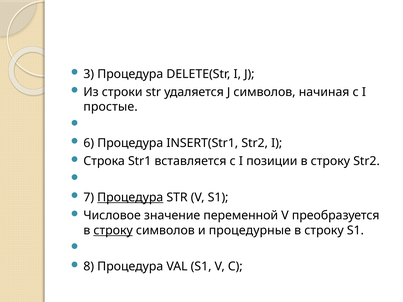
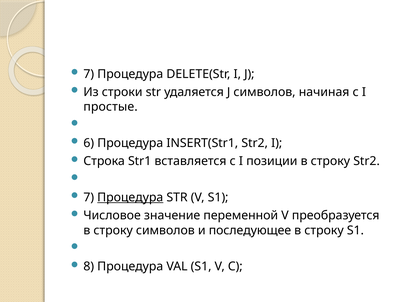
3: 3 -> 7 (89, 74)
строку underline: present -> none (113, 231)
процедурные: процедурные -> последующее (250, 231)
